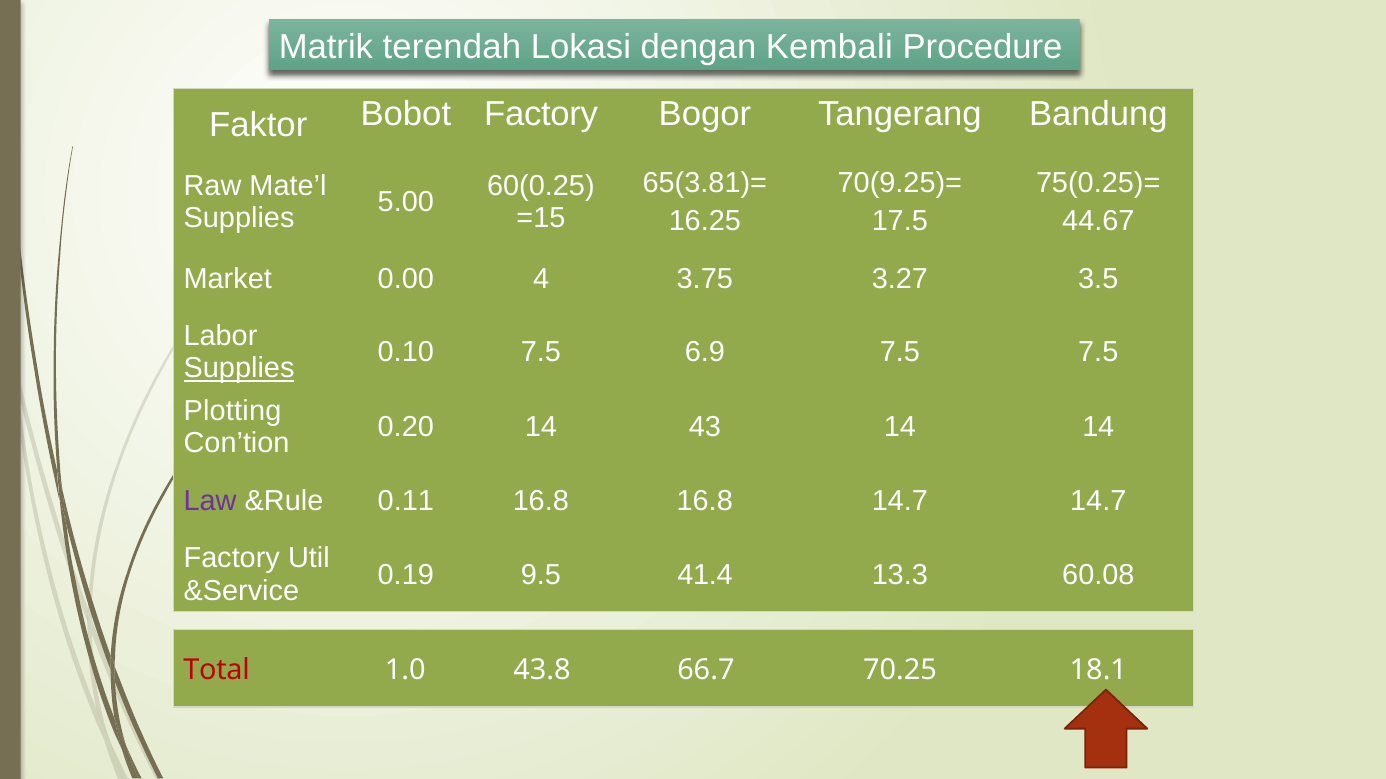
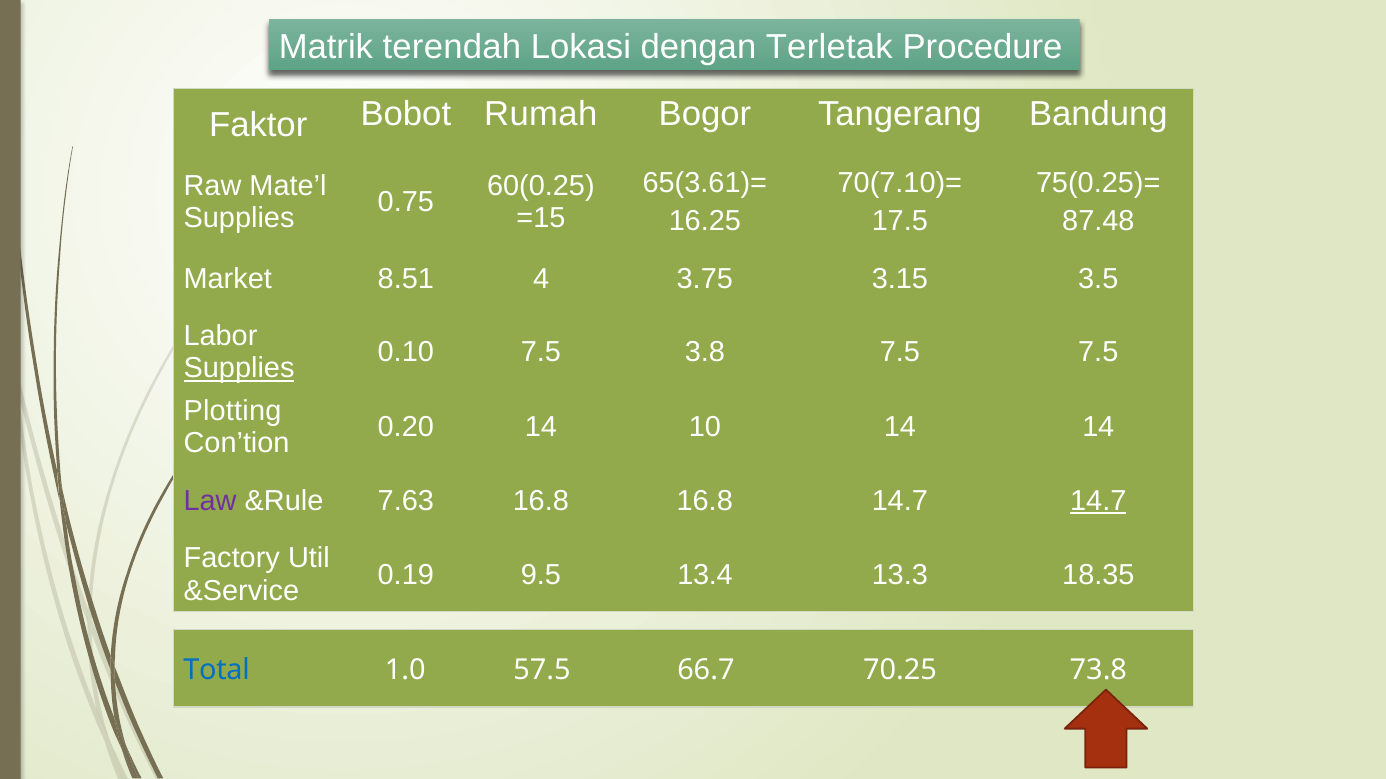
Kembali: Kembali -> Terletak (829, 47)
Bobot Factory: Factory -> Rumah (541, 114)
65(3.81)=: 65(3.81)= -> 65(3.61)= (705, 183)
70(9.25)=: 70(9.25)= -> 70(7.10)= (900, 183)
5.00: 5.00 -> 0.75 (406, 202)
44.67: 44.67 -> 87.48 (1098, 221)
0.00: 0.00 -> 8.51 (406, 279)
3.27: 3.27 -> 3.15 (900, 279)
6.9: 6.9 -> 3.8 (705, 353)
43: 43 -> 10 (705, 427)
0.11: 0.11 -> 7.63 (406, 501)
14.7 underline: none -> present (1098, 501)
41.4: 41.4 -> 13.4 (705, 575)
60.08: 60.08 -> 18.35 (1098, 575)
Total colour: red -> blue (217, 670)
43.8: 43.8 -> 57.5 (542, 670)
18.1: 18.1 -> 73.8 (1098, 670)
